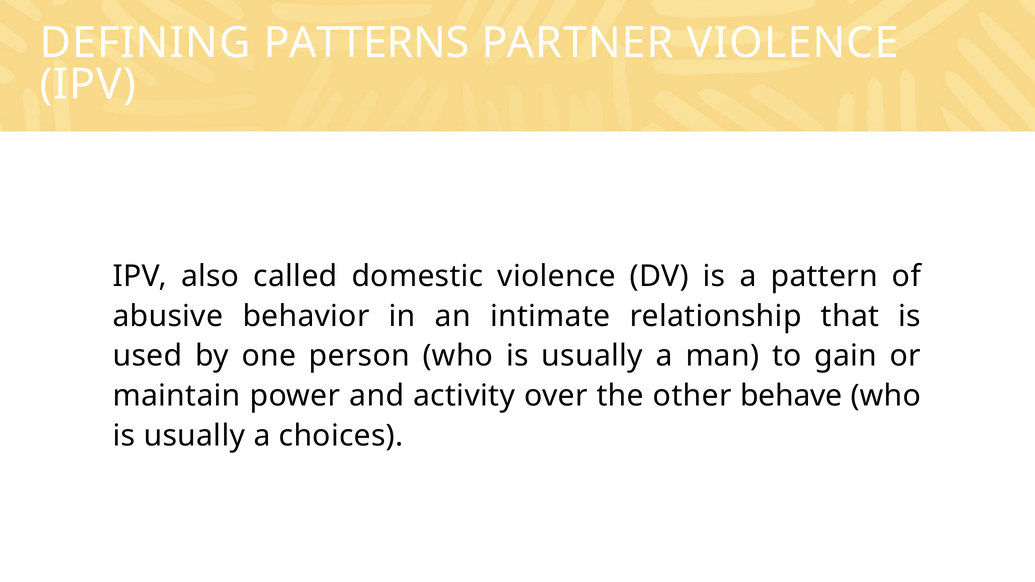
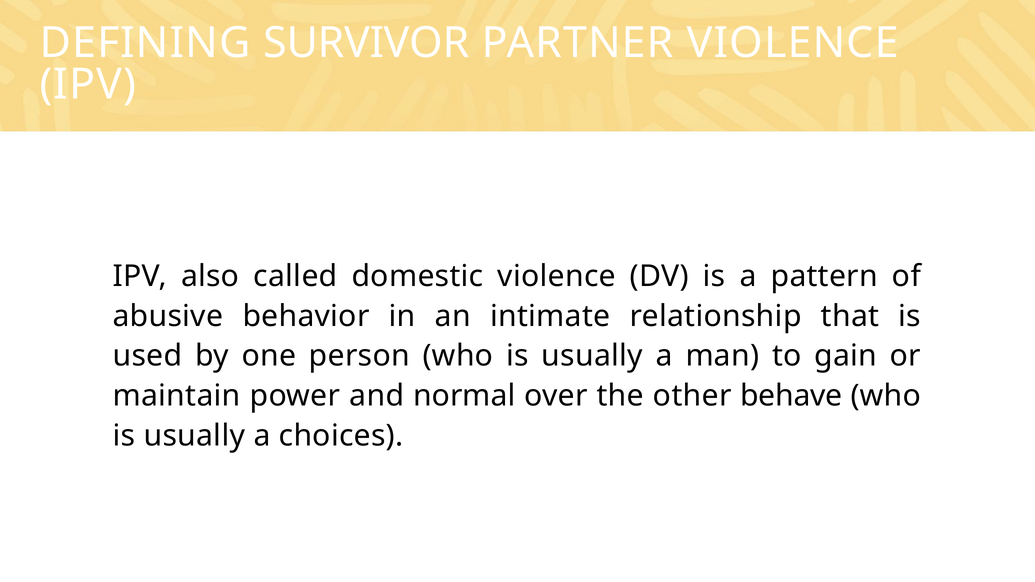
PATTERNS: PATTERNS -> SURVIVOR (366, 43)
activity: activity -> normal (464, 396)
